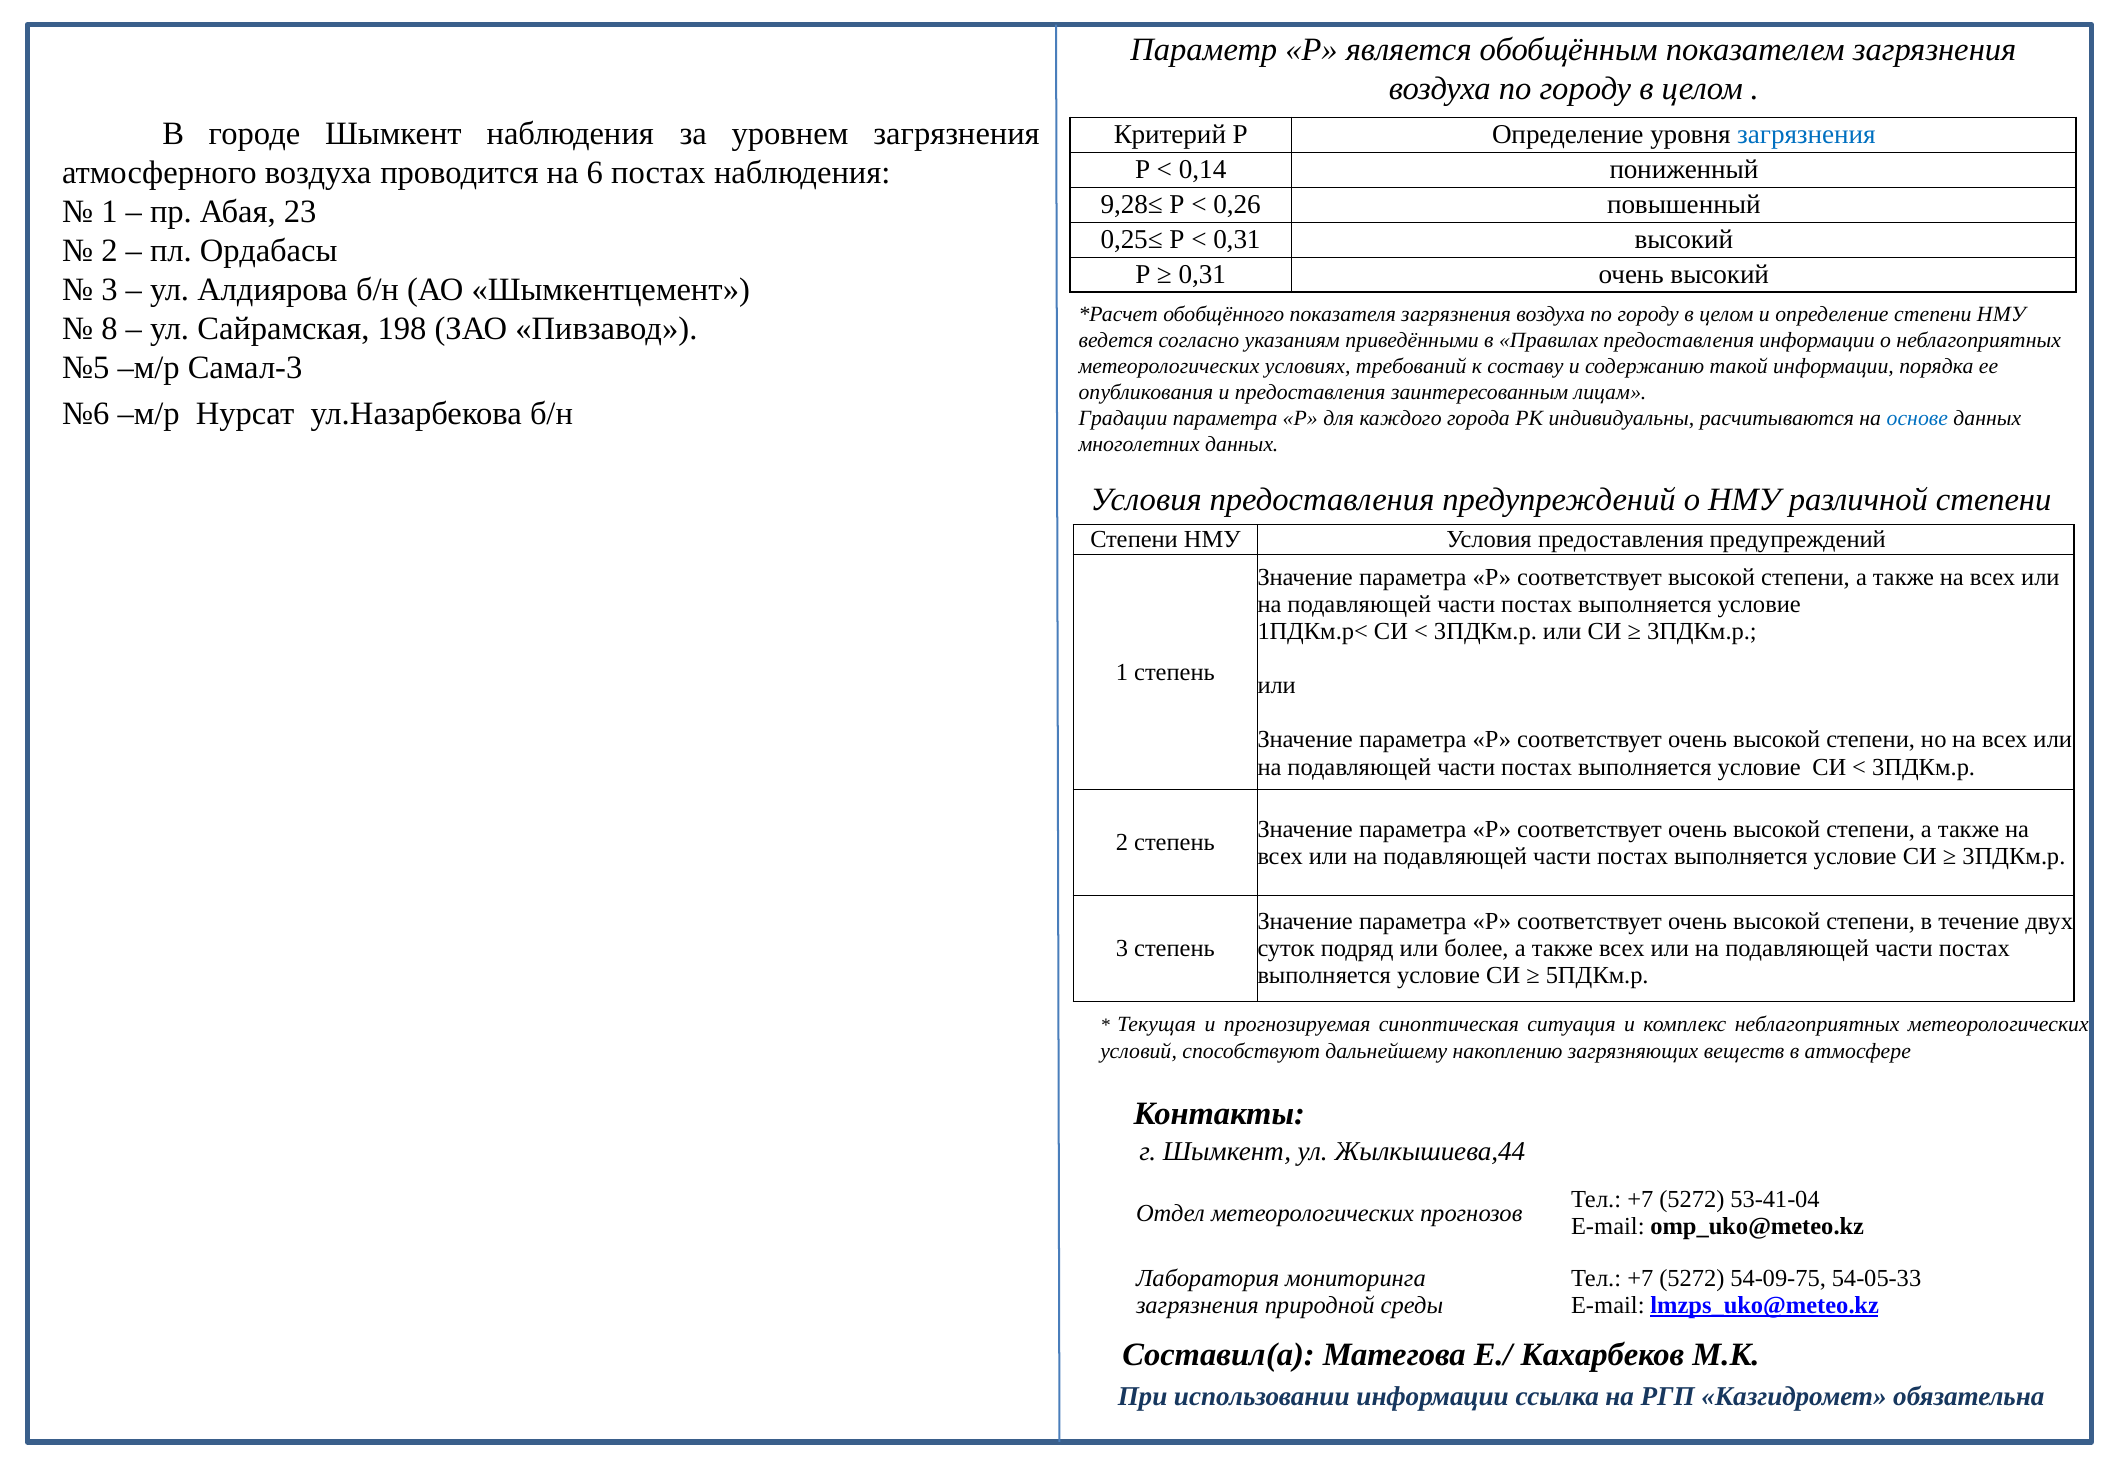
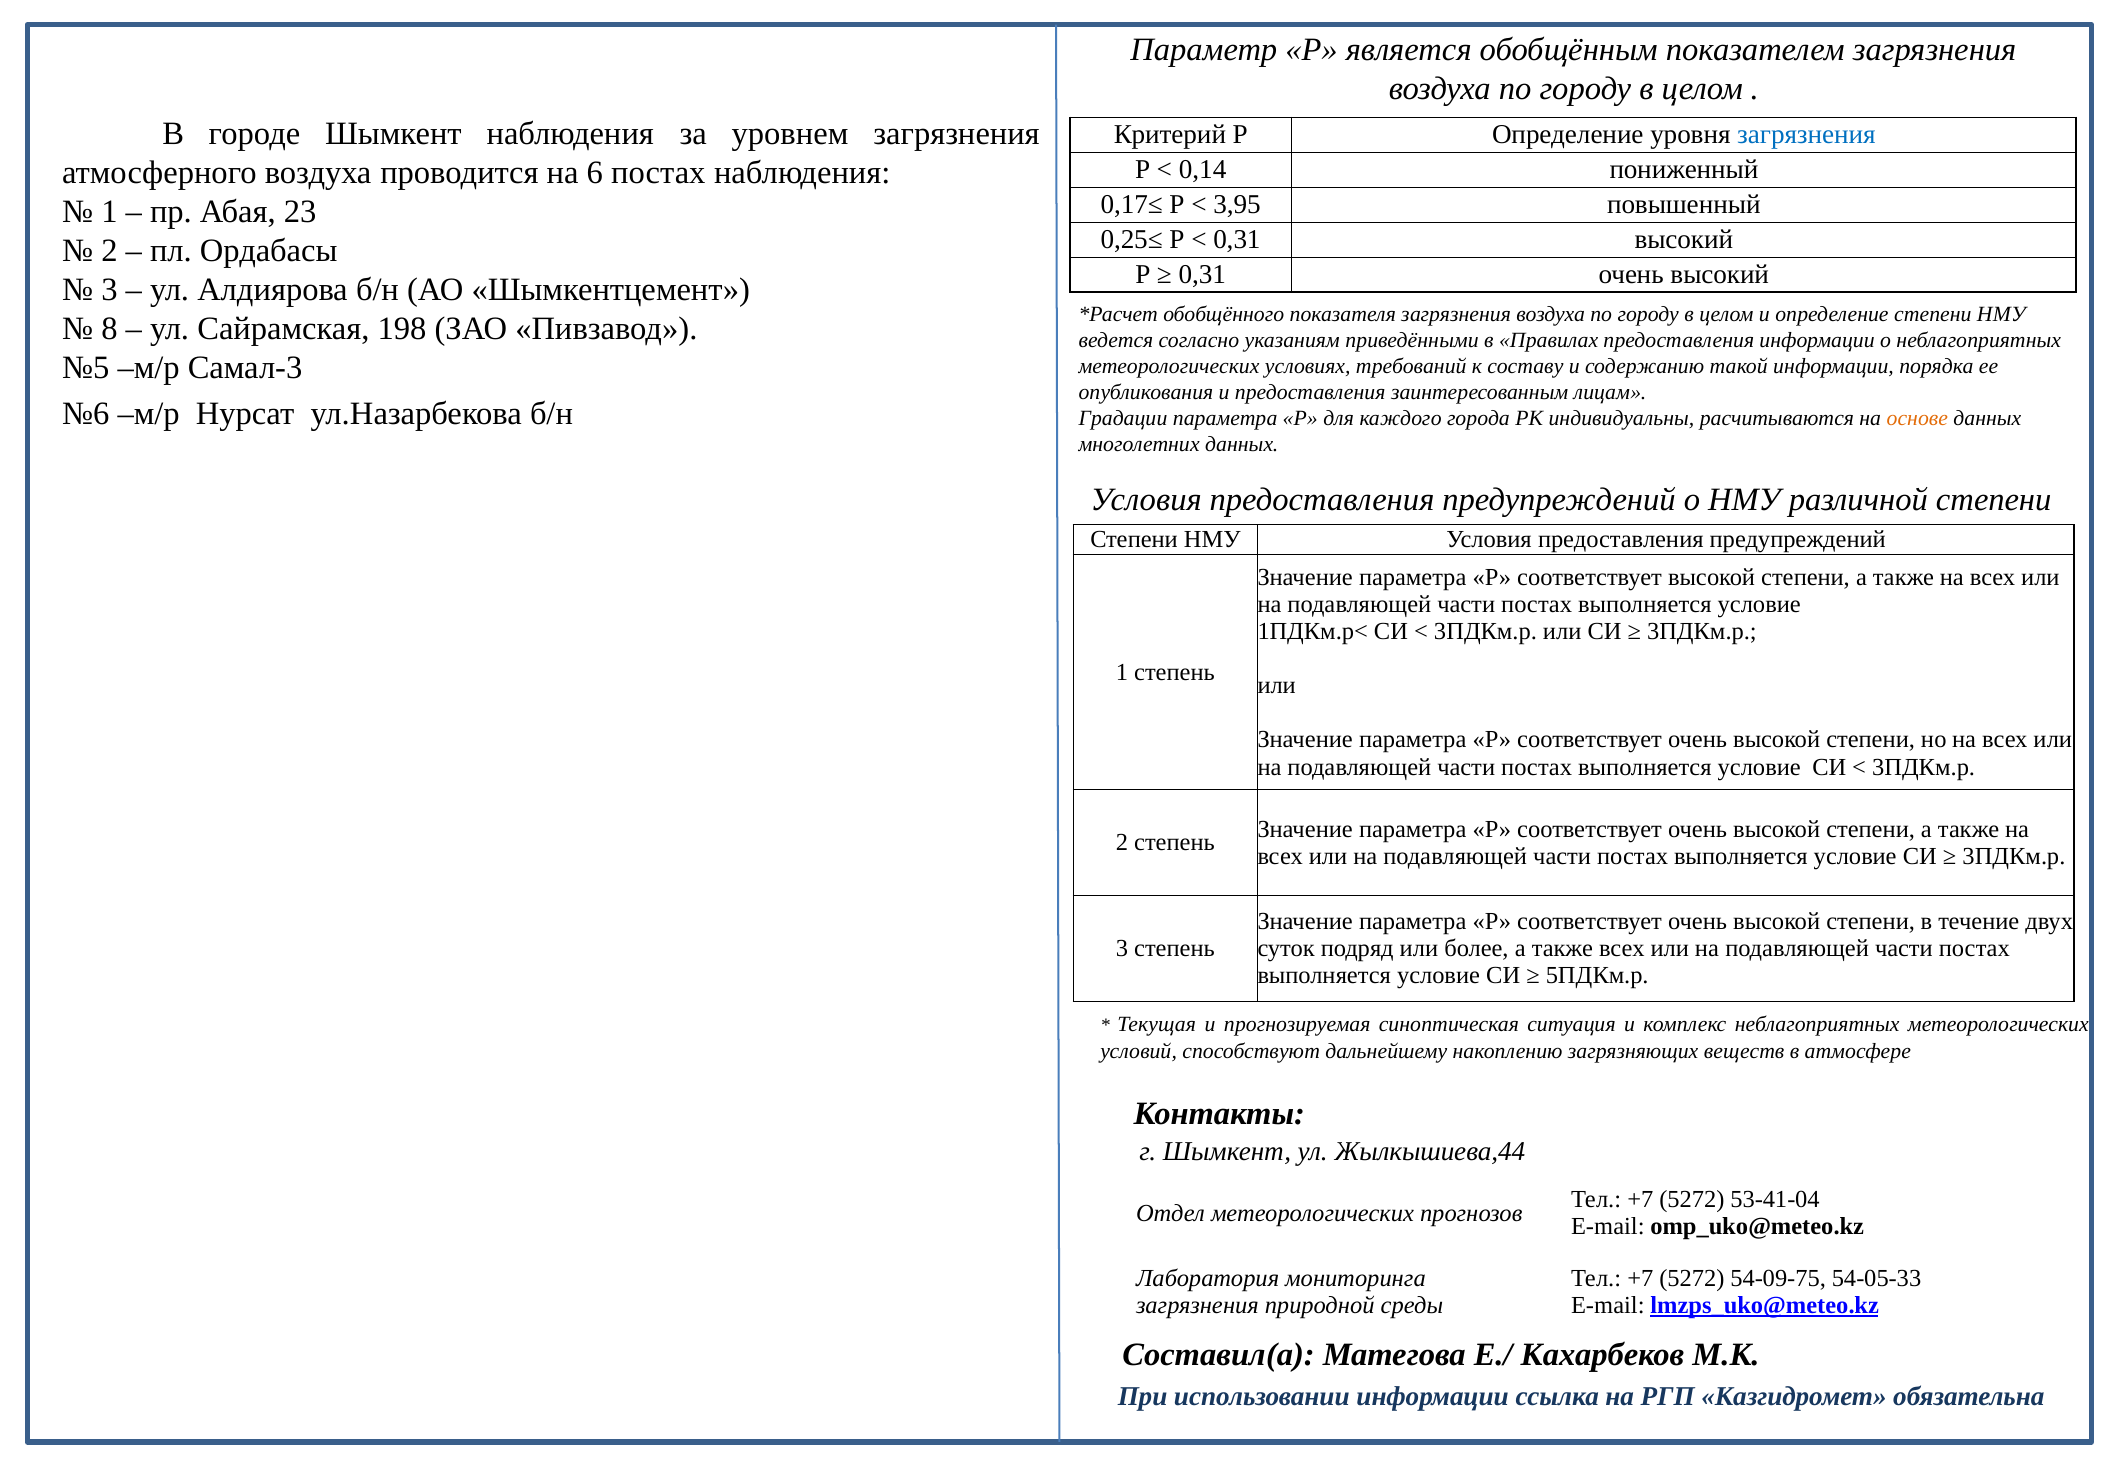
9,28≤: 9,28≤ -> 0,17≤ (1132, 204)
0,26: 0,26 -> 3,95 (1237, 204)
основе colour: blue -> orange (1917, 419)
